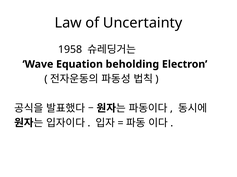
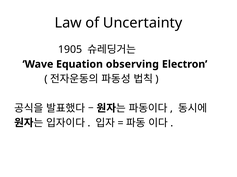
1958: 1958 -> 1905 (70, 50)
beholding: beholding -> observing (132, 64)
